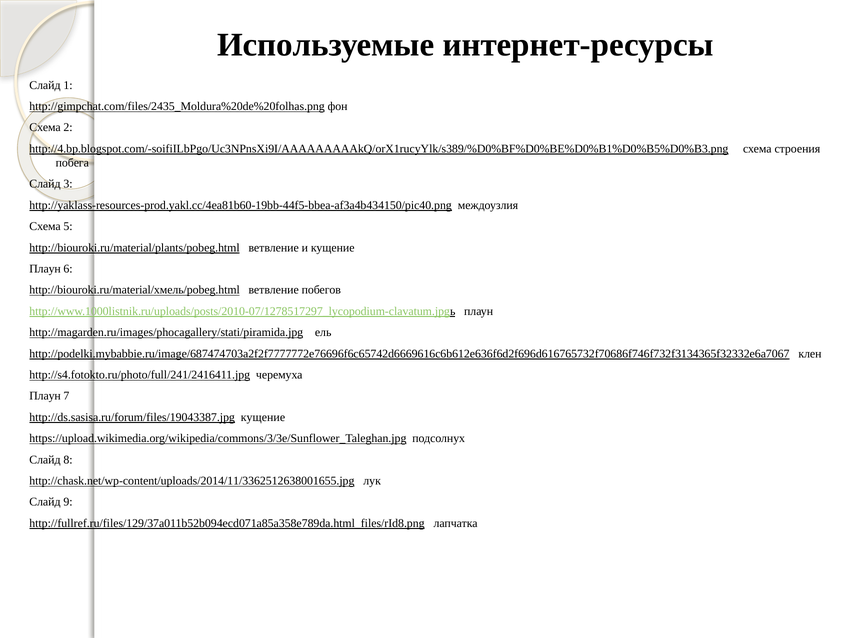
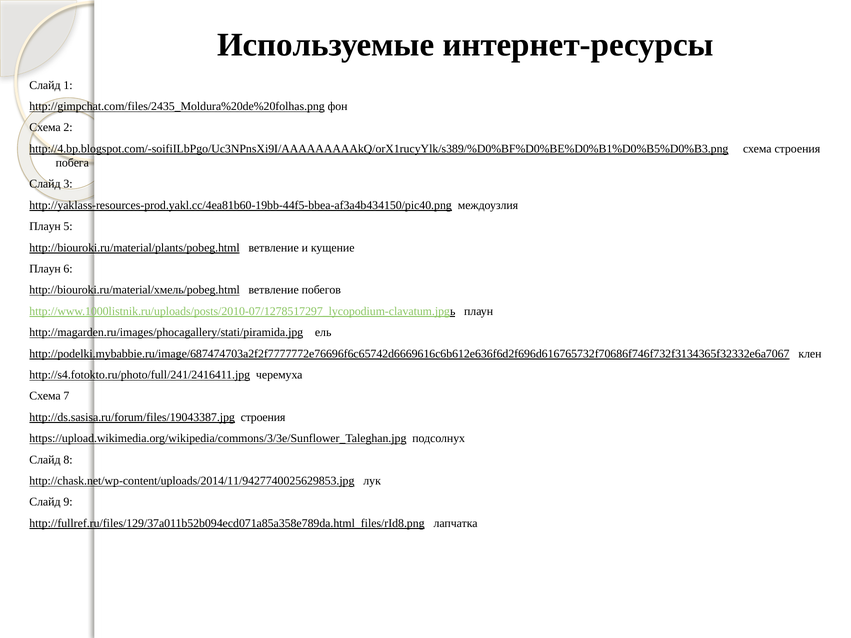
Схема: Схема -> Плаун (45, 227)
Плаун: Плаун -> Схема (45, 396)
http://ds.sasisa.ru/forum/files/19043387.jpg кущение: кущение -> строения (263, 417)
http://chask.net/wp-content/uploads/2014/11/3362512638001655.jpg: http://chask.net/wp-content/uploads/2014/11/3362512638001655.jpg -> http://chask.net/wp-content/uploads/2014/11/9427740025629853.jpg (192, 481)
